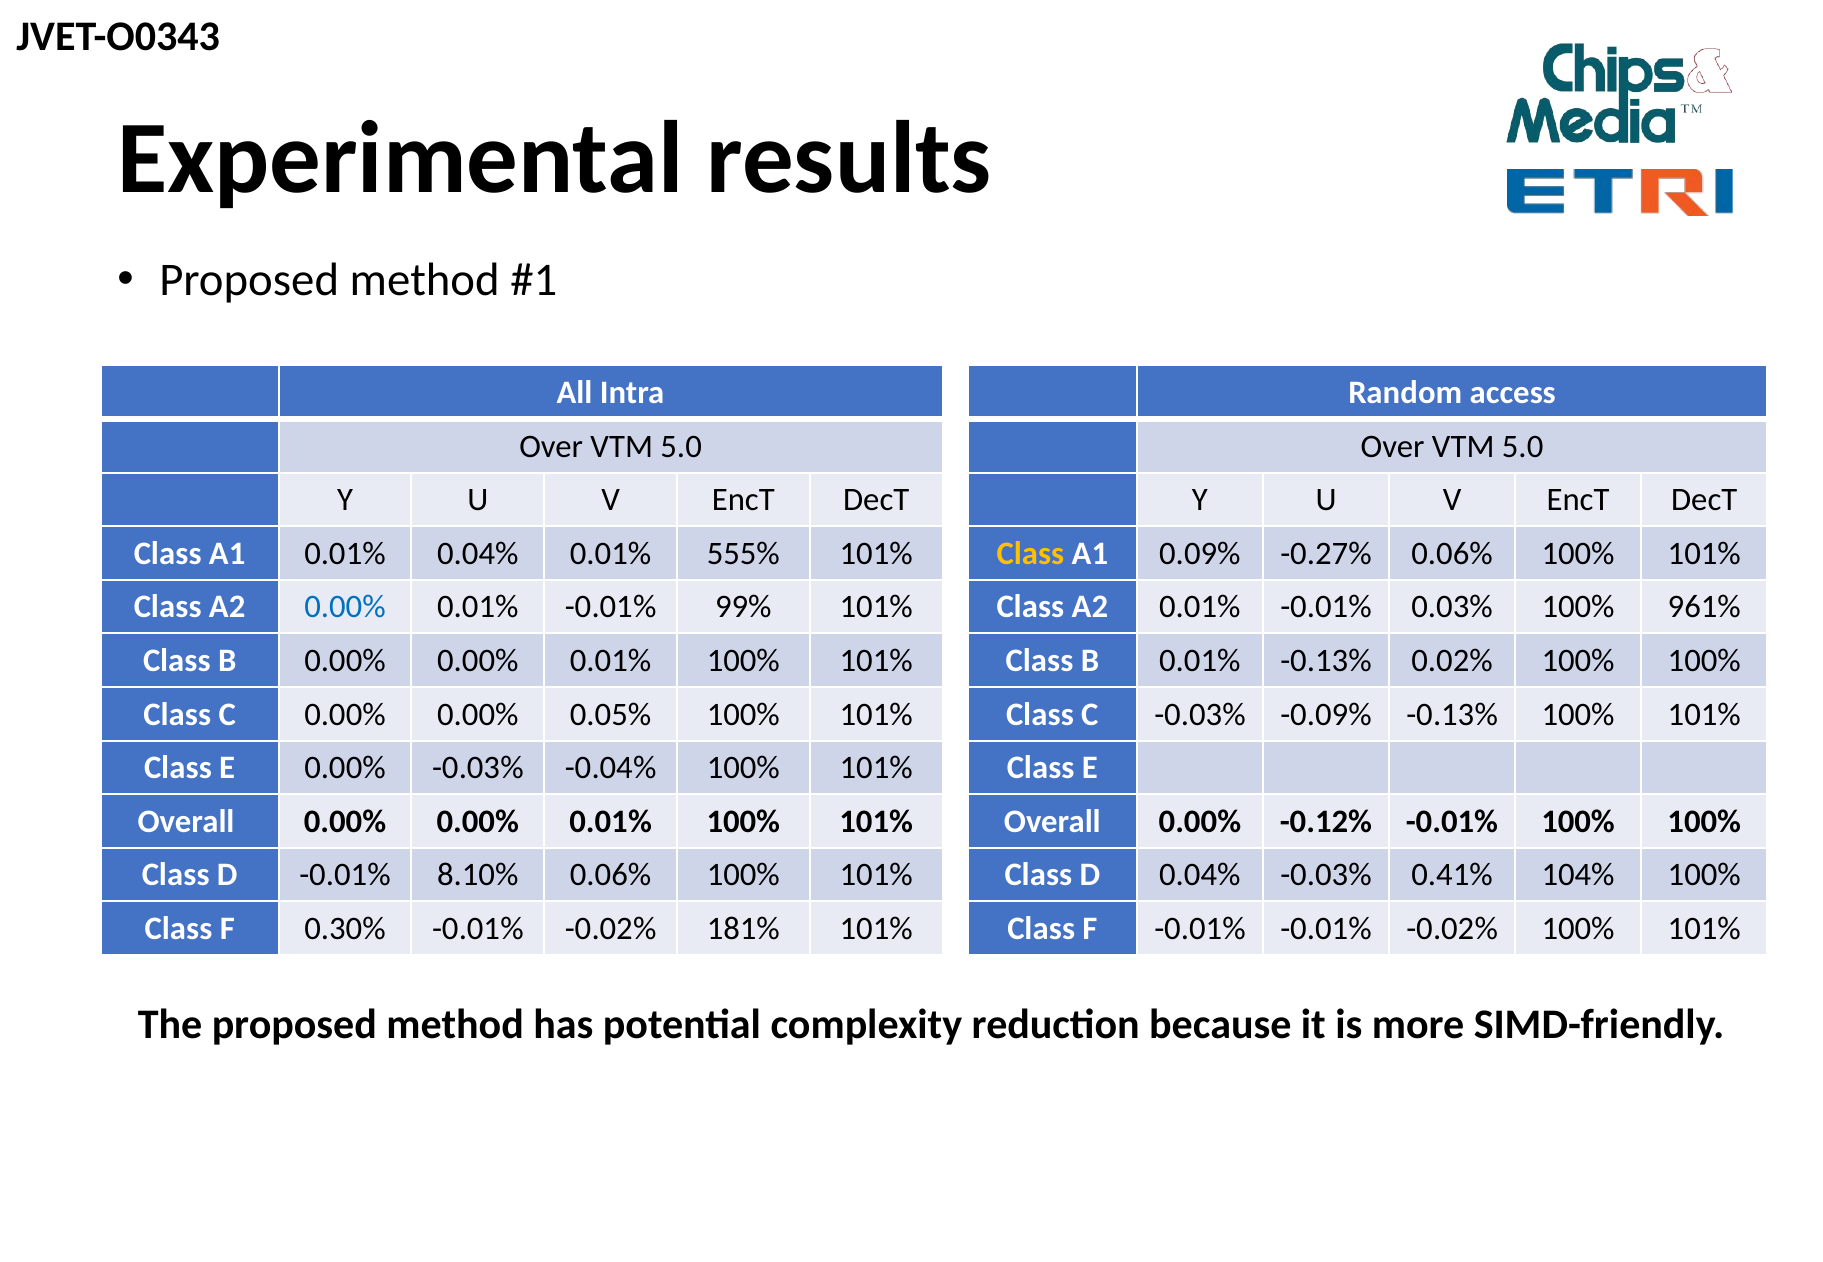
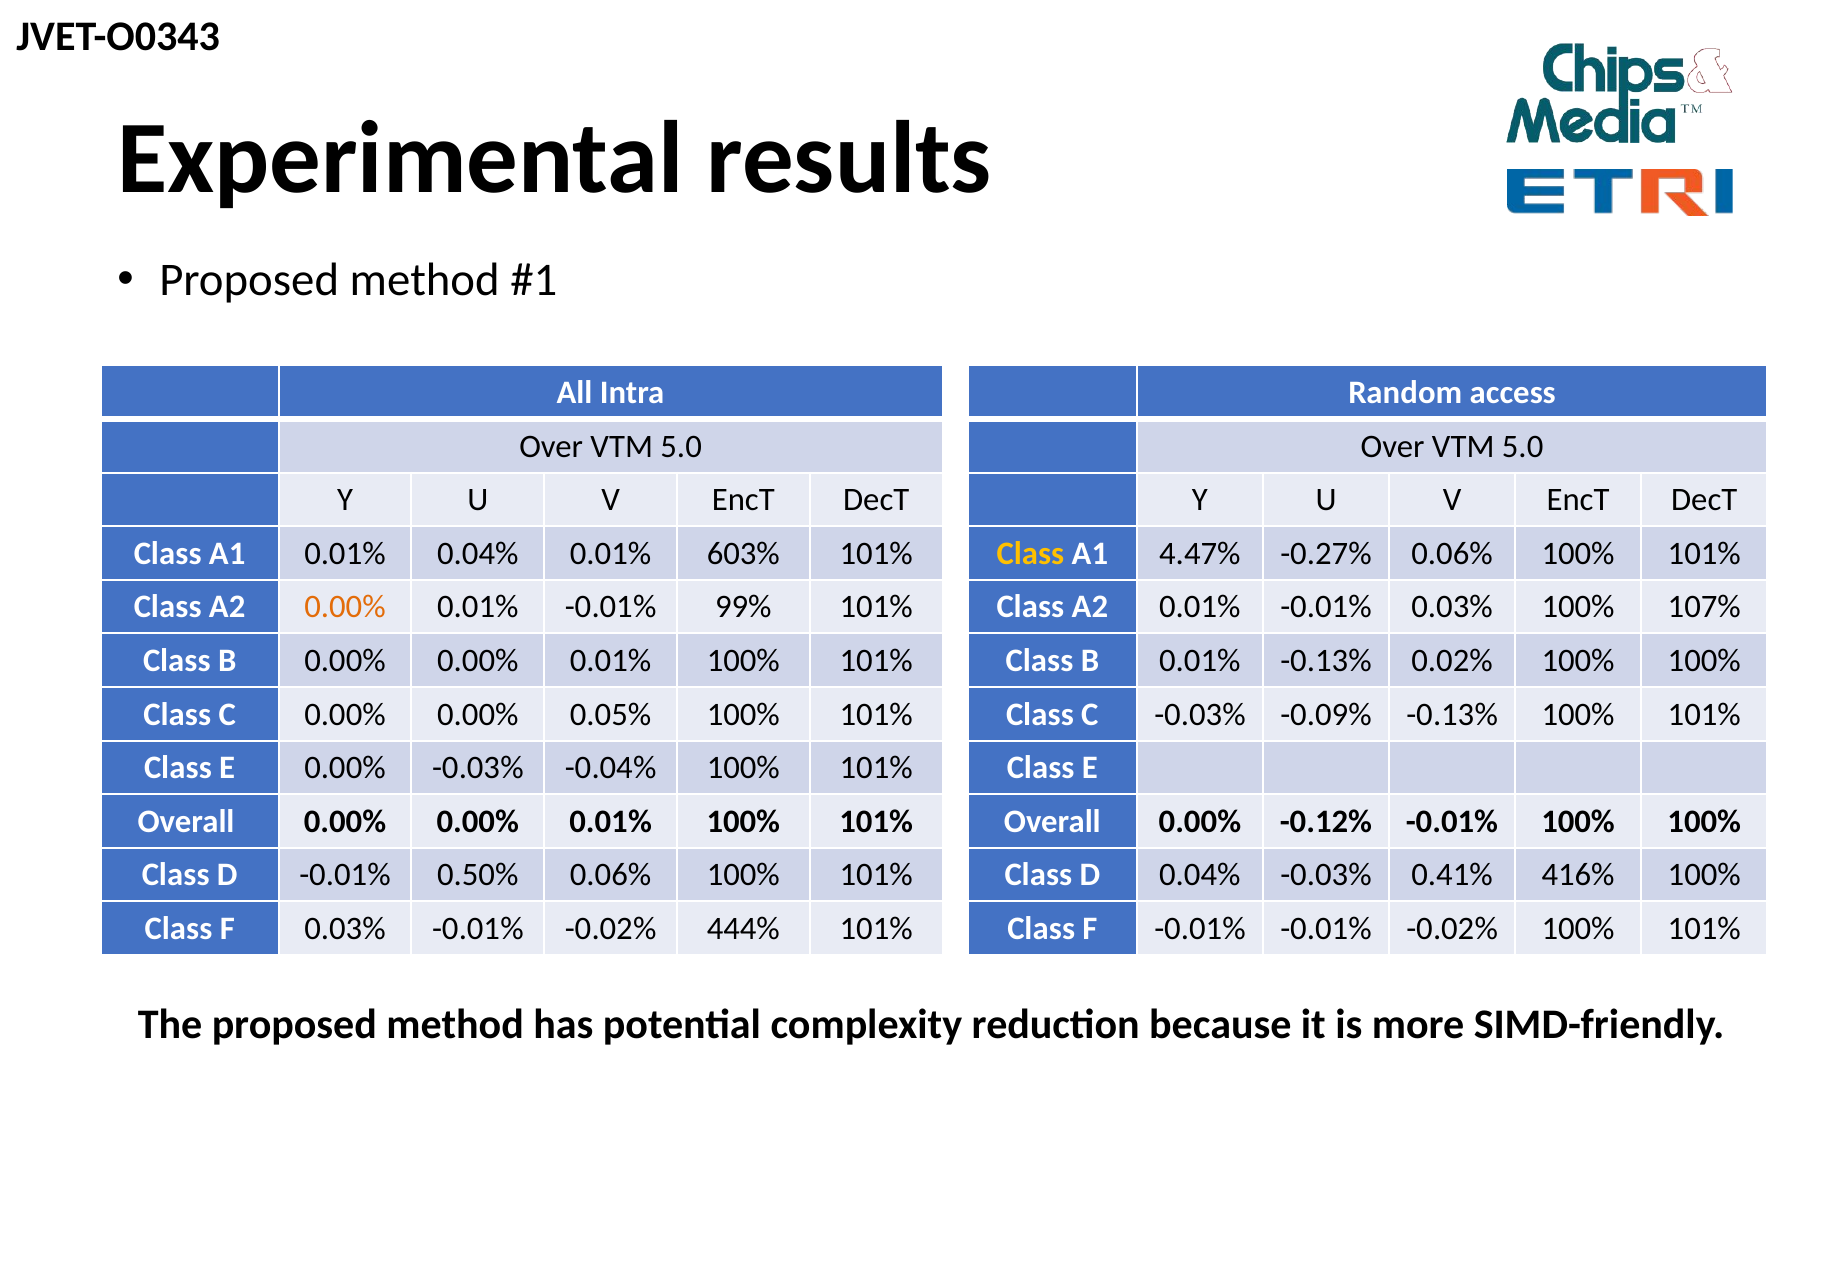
555%: 555% -> 603% (743, 553)
0.09%: 0.09% -> 4.47% (1200, 553)
0.00% colour: blue -> orange (345, 607)
961%: 961% -> 107% (1704, 607)
8.10%: 8.10% -> 0.50% (478, 875)
104%: 104% -> 416% (1578, 875)
F 0.30%: 0.30% -> 0.03% (345, 929)
181%: 181% -> 444% (743, 929)
